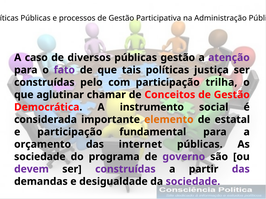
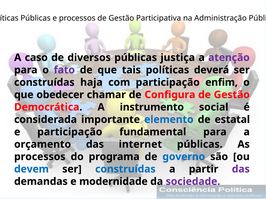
públicas gestão: gestão -> justiça (178, 58)
justiça: justiça -> deverá (212, 70)
pelo: pelo -> haja (91, 83)
trilha: trilha -> enfim (222, 83)
aglutinar: aglutinar -> obedecer (60, 95)
Conceitos: Conceitos -> Configura (170, 95)
elemento colour: orange -> blue (169, 120)
sociedade: sociedade -> processos (40, 157)
governo colour: purple -> blue (184, 157)
devem colour: purple -> blue (31, 169)
construídas colour: purple -> blue (125, 169)
desigualdade: desigualdade -> modernidade (113, 182)
